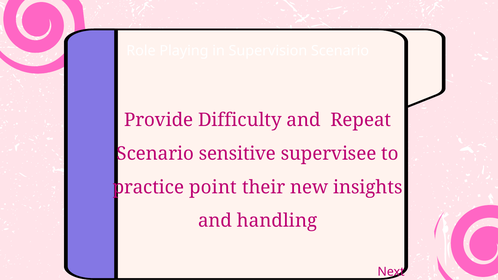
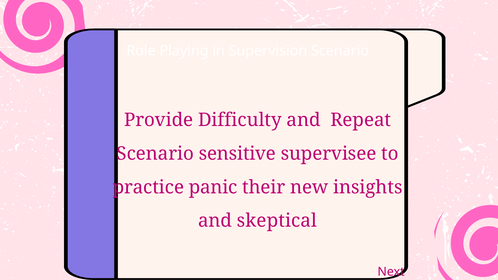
point: point -> panic (213, 187)
handling: handling -> skeptical (277, 221)
